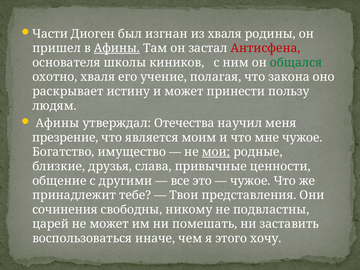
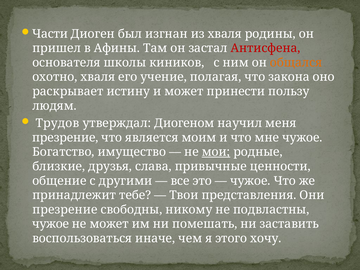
Афины underline: present -> none (117, 48)
общался colour: green -> orange (296, 63)
Афины: Афины -> Трудов (57, 123)
Отечества: Отечества -> Диогеном (184, 123)
сочинения: сочинения -> презрение (65, 210)
царей: царей -> чужое (51, 224)
